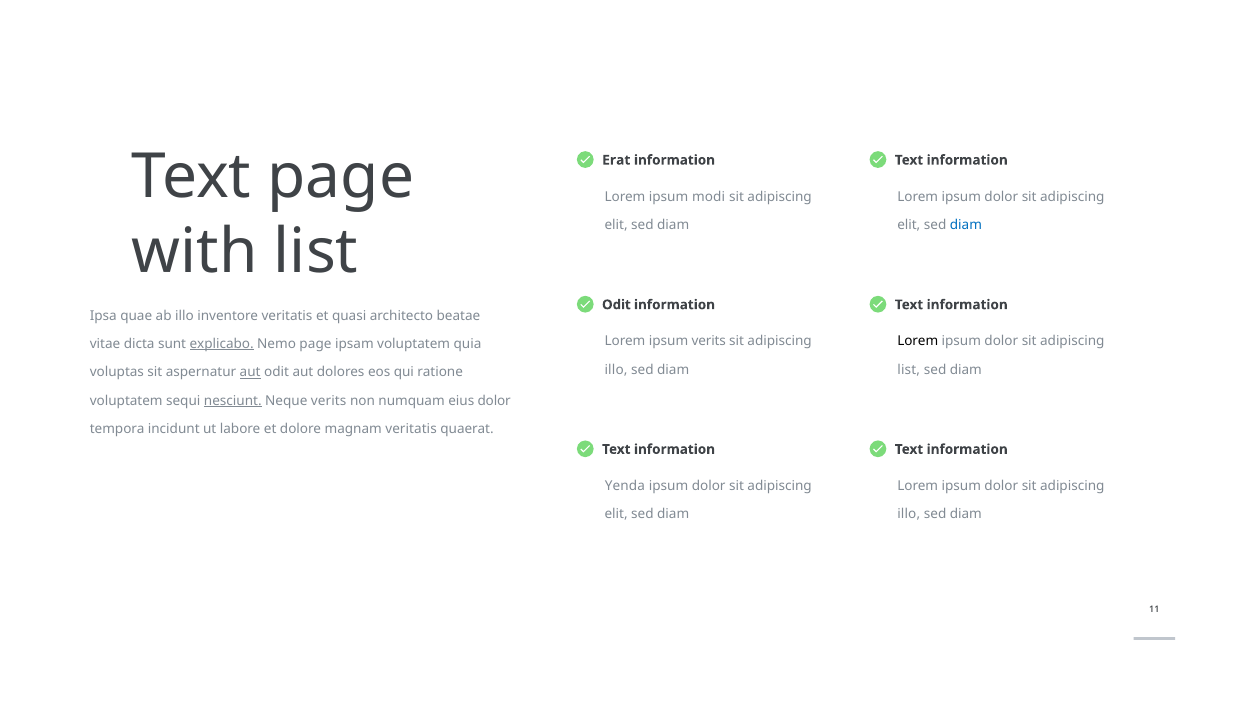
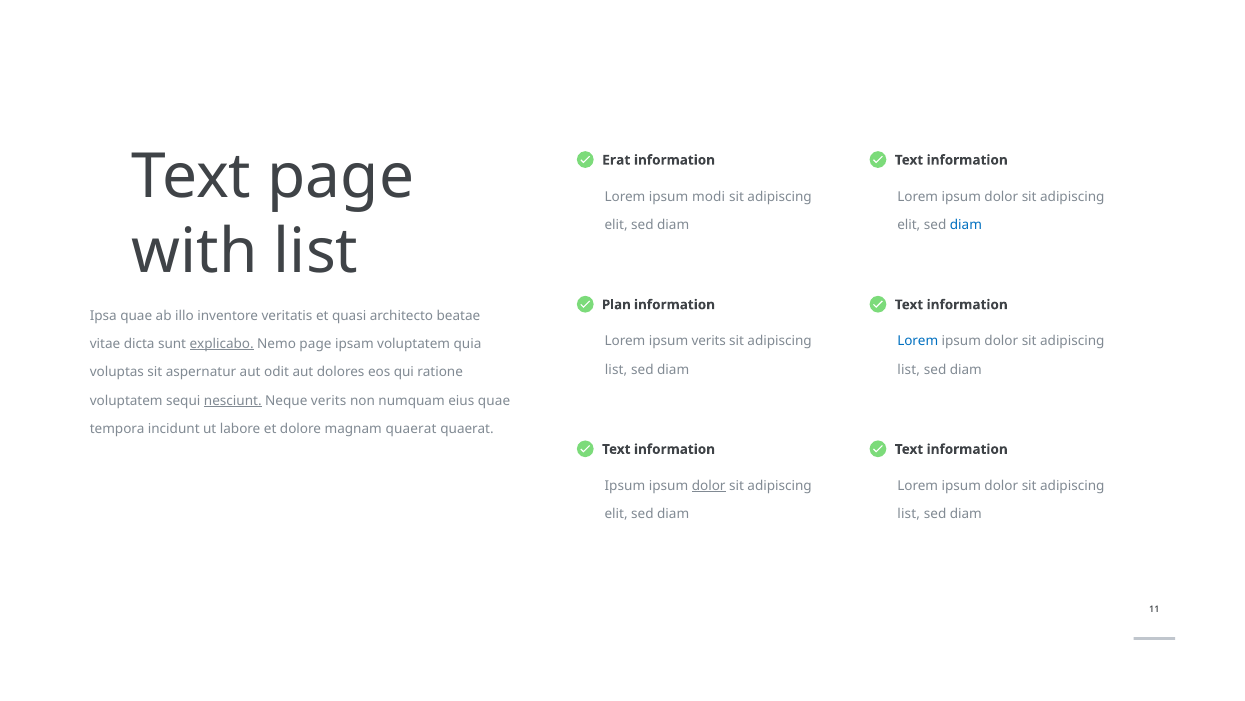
Odit: Odit -> Plan (616, 304)
Lorem colour: black -> blue (918, 341)
illo: illo -> list (616, 369)
aut underline: present -> none (250, 372)
eius dolor: dolor -> quae (494, 400)
magnam veritatis: veritatis -> quaerat (411, 428)
Yenda: Yenda -> Ipsum (625, 486)
dolor underline: none -> present (709, 486)
illo: illo -> list (909, 514)
